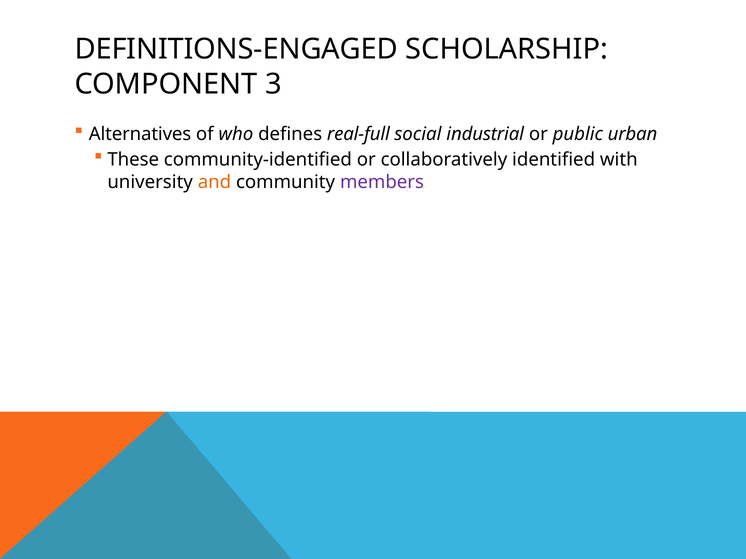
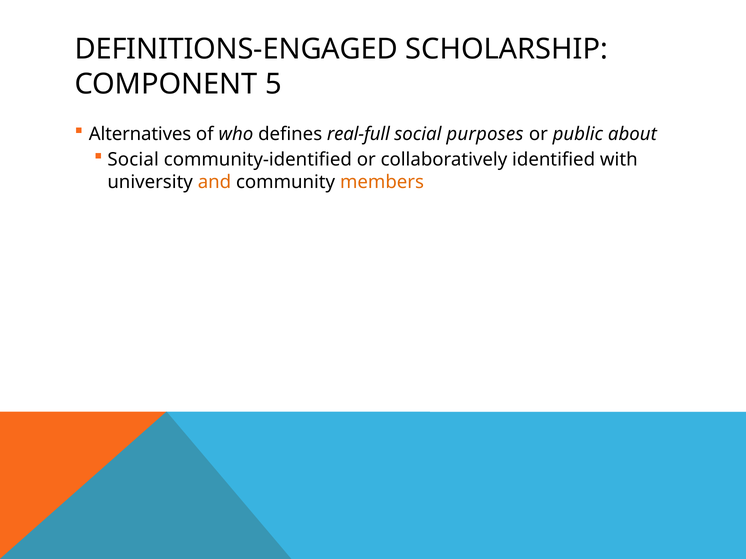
3: 3 -> 5 (273, 84)
industrial: industrial -> purposes (485, 134)
urban: urban -> about (632, 134)
These: These -> Social (133, 160)
members colour: purple -> orange (382, 182)
